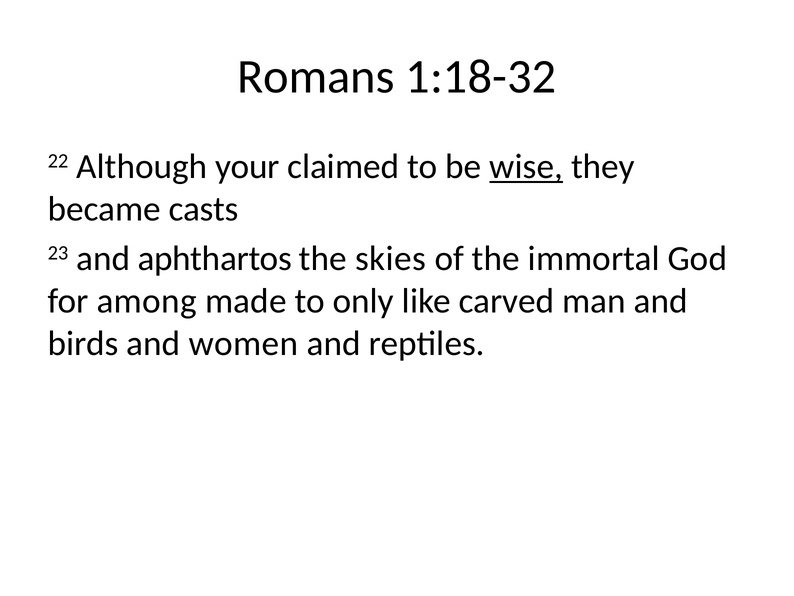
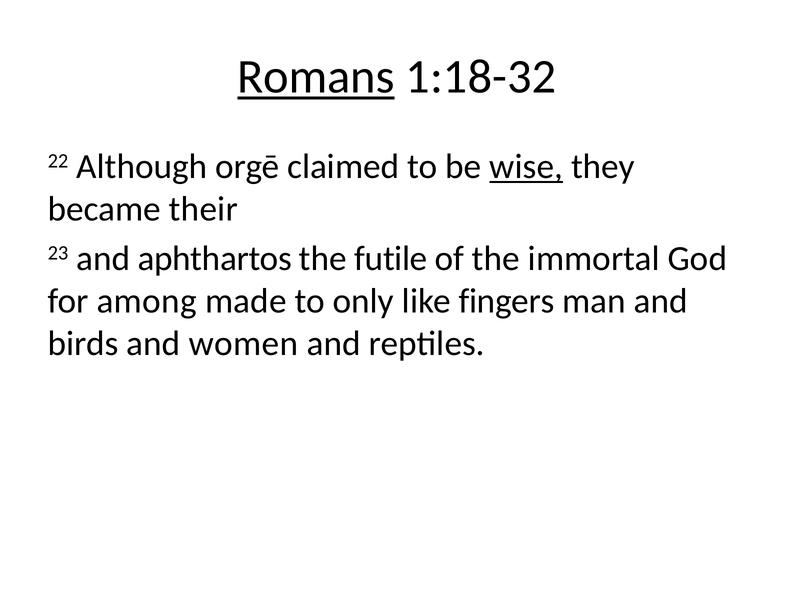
Romans underline: none -> present (316, 77)
your: your -> orgē (247, 167)
casts: casts -> their (203, 209)
skies: skies -> futile (391, 258)
carved: carved -> fingers (507, 301)
